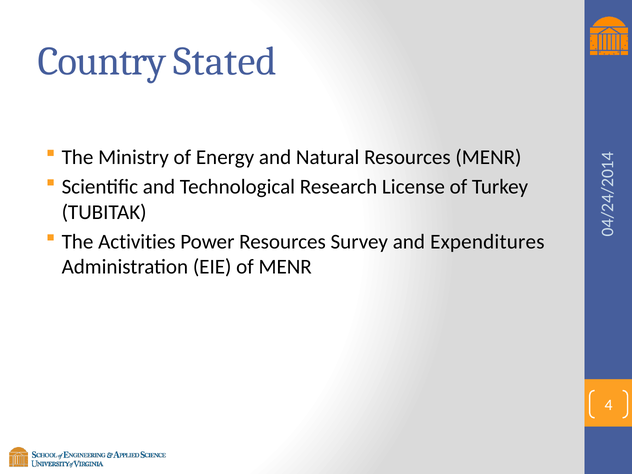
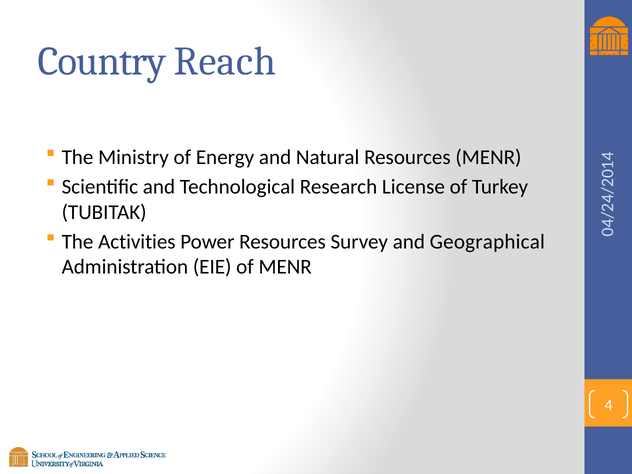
Stated: Stated -> Reach (225, 61)
Expenditures: Expenditures -> Geographical (487, 242)
